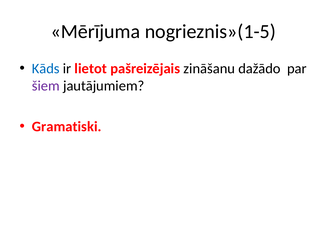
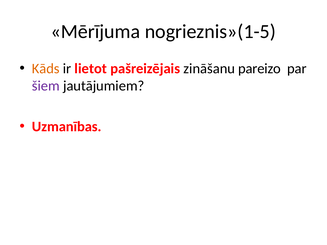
Kāds colour: blue -> orange (46, 69)
dažādo: dažādo -> pareizo (259, 69)
Gramatiski: Gramatiski -> Uzmanības (67, 127)
